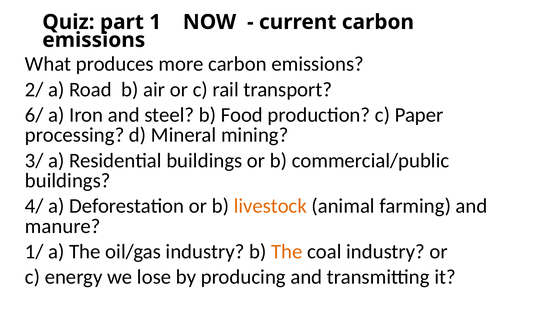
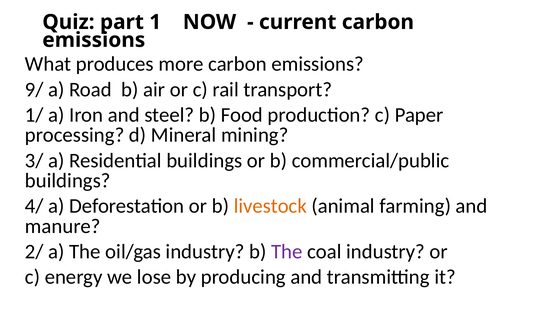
2/: 2/ -> 9/ (34, 90)
6/: 6/ -> 1/ (34, 115)
1/: 1/ -> 2/ (34, 252)
The colour: orange -> purple (287, 252)
